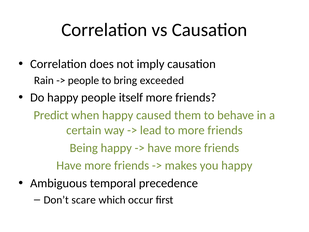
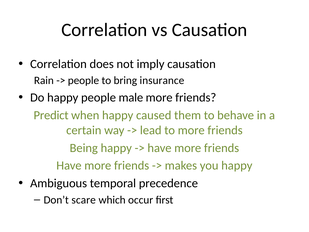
exceeded: exceeded -> insurance (162, 80)
itself: itself -> male (131, 97)
